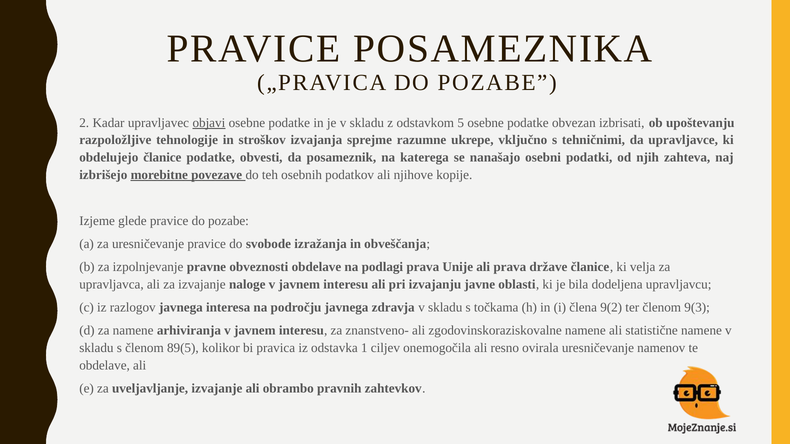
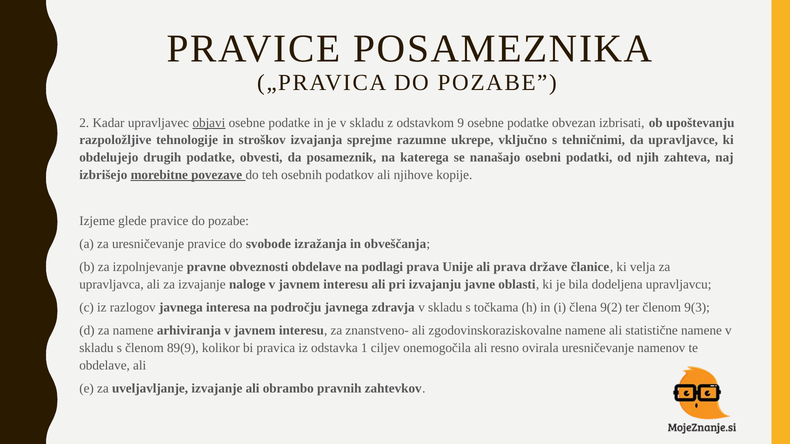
5: 5 -> 9 (461, 123)
obdelujejo članice: članice -> drugih (162, 158)
89(5: 89(5 -> 89(9 (183, 348)
